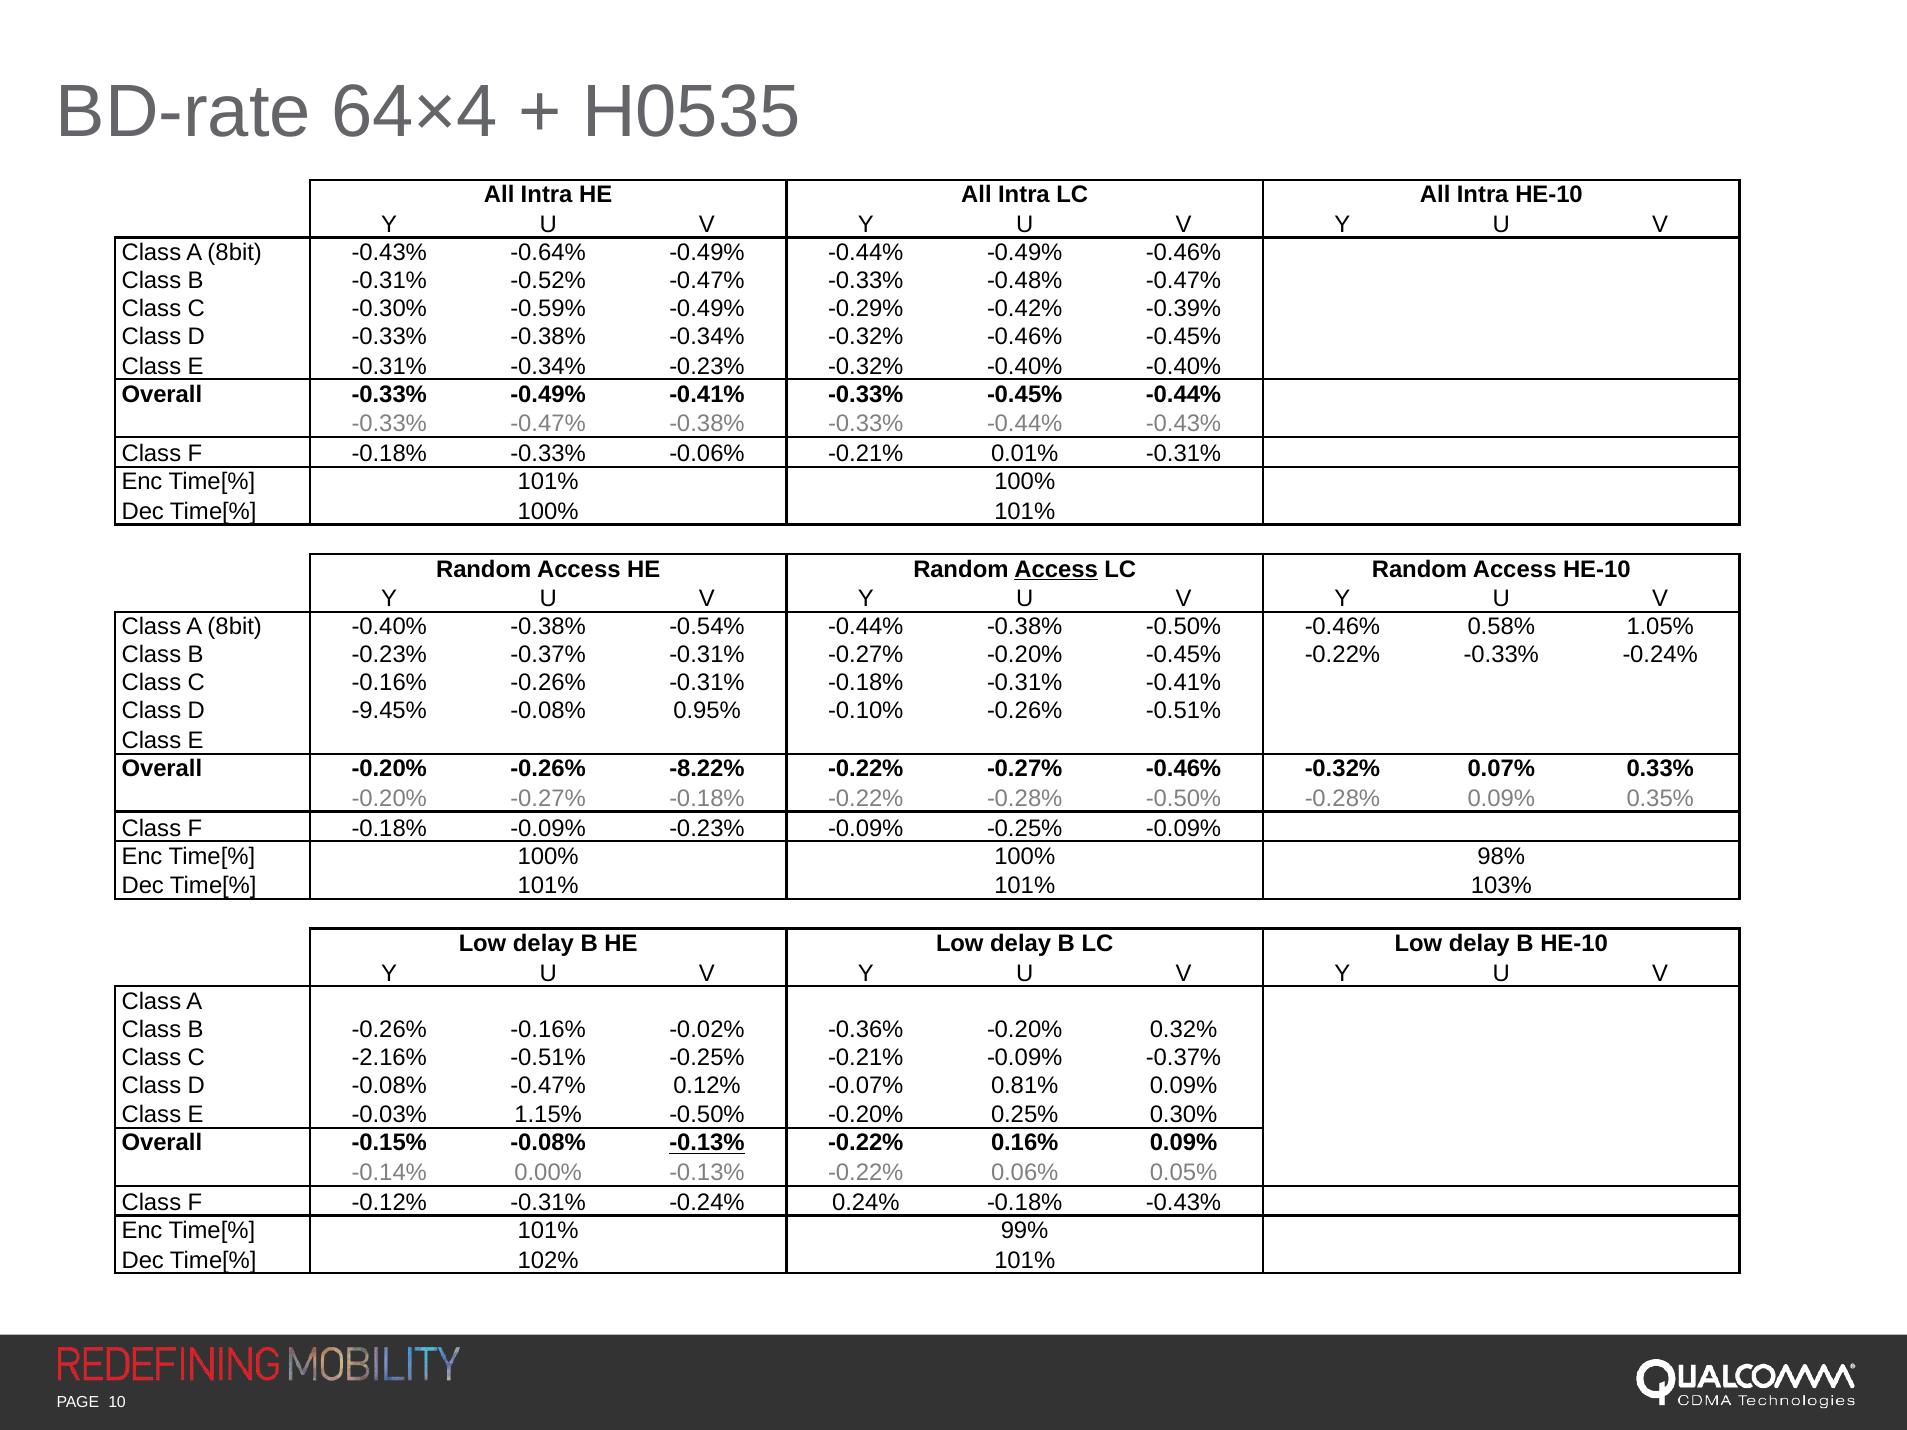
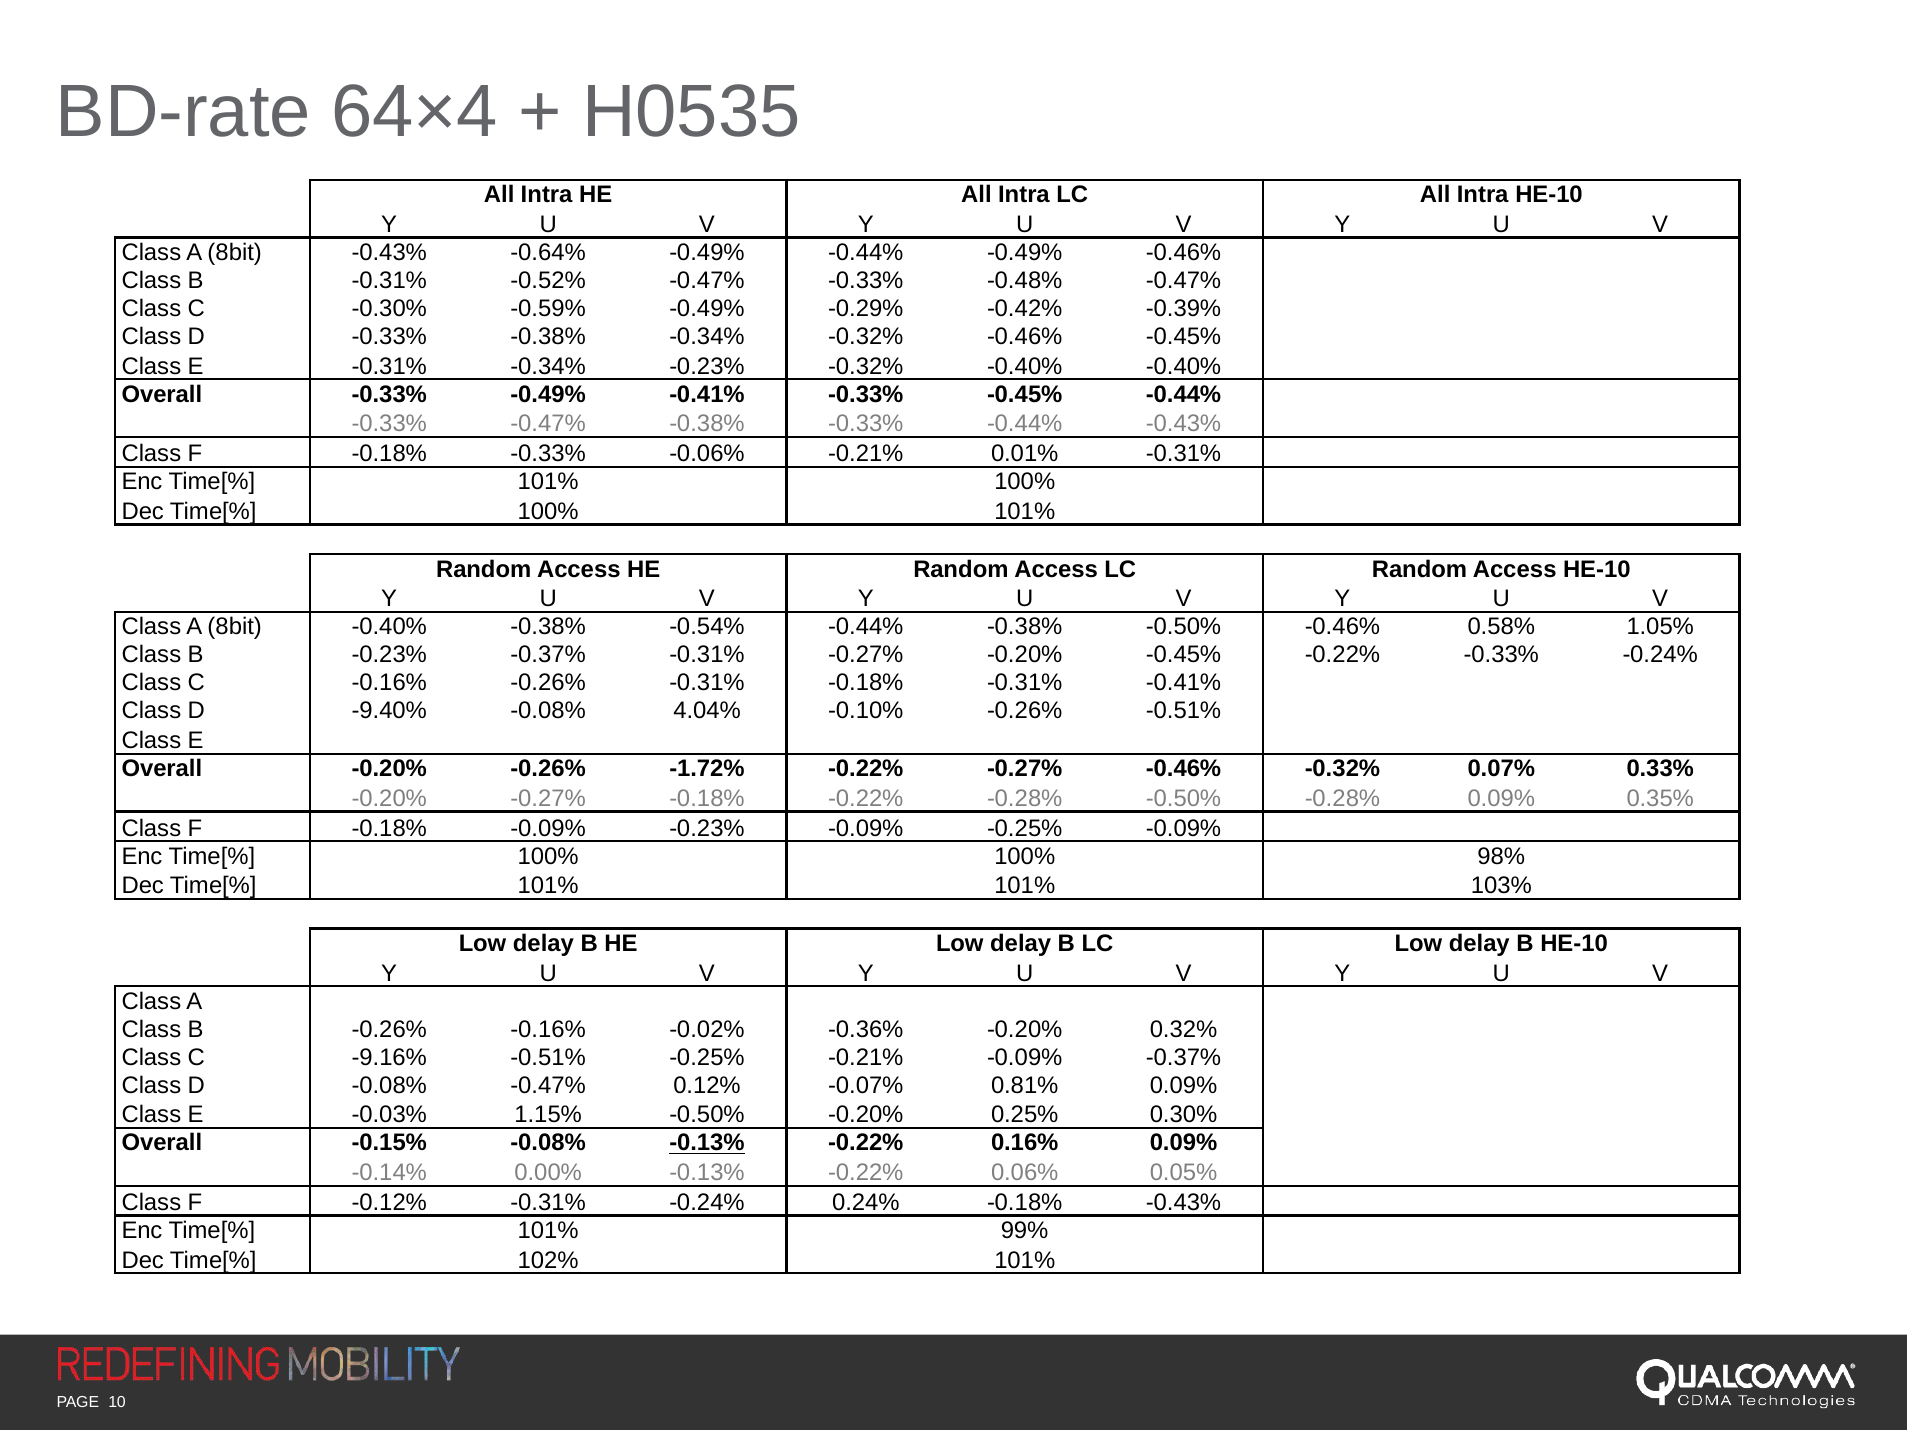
Access underline: present -> none (1056, 569)
-9.45%: -9.45% -> -9.40% (389, 711)
0.95%: 0.95% -> 4.04% (707, 711)
-8.22%: -8.22% -> -1.72% (707, 769)
-2.16%: -2.16% -> -9.16% (389, 1057)
